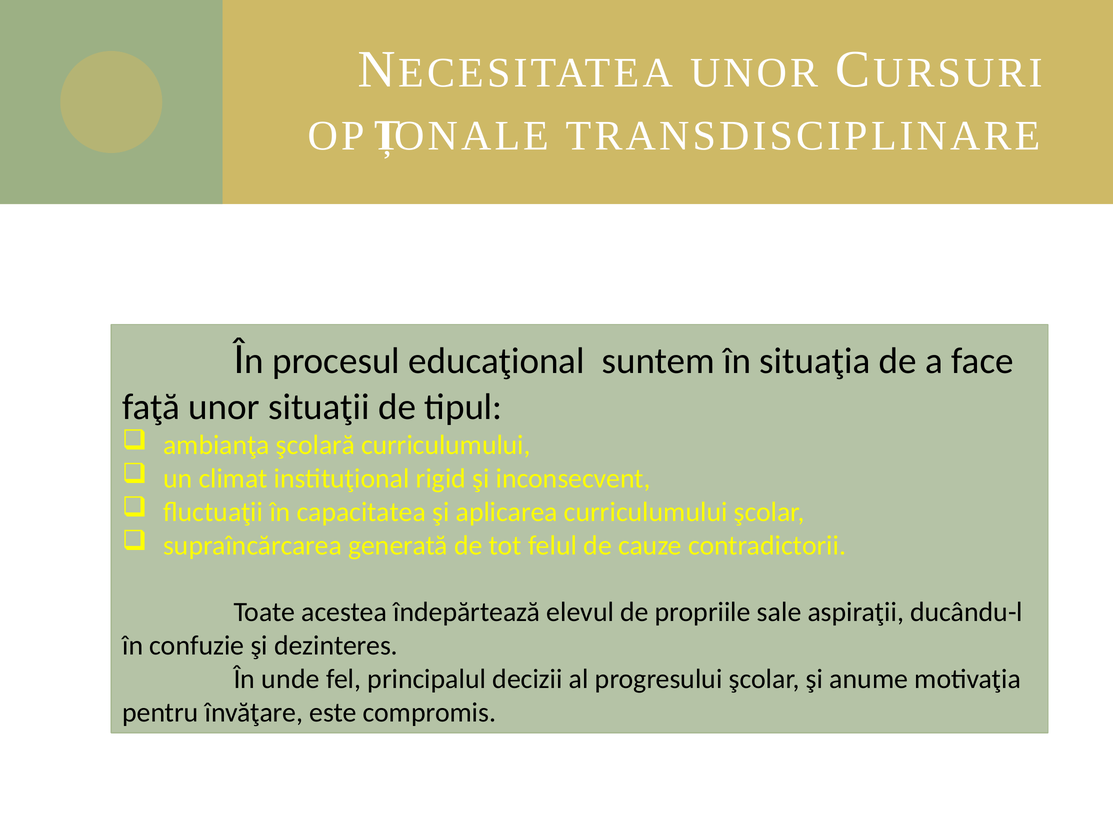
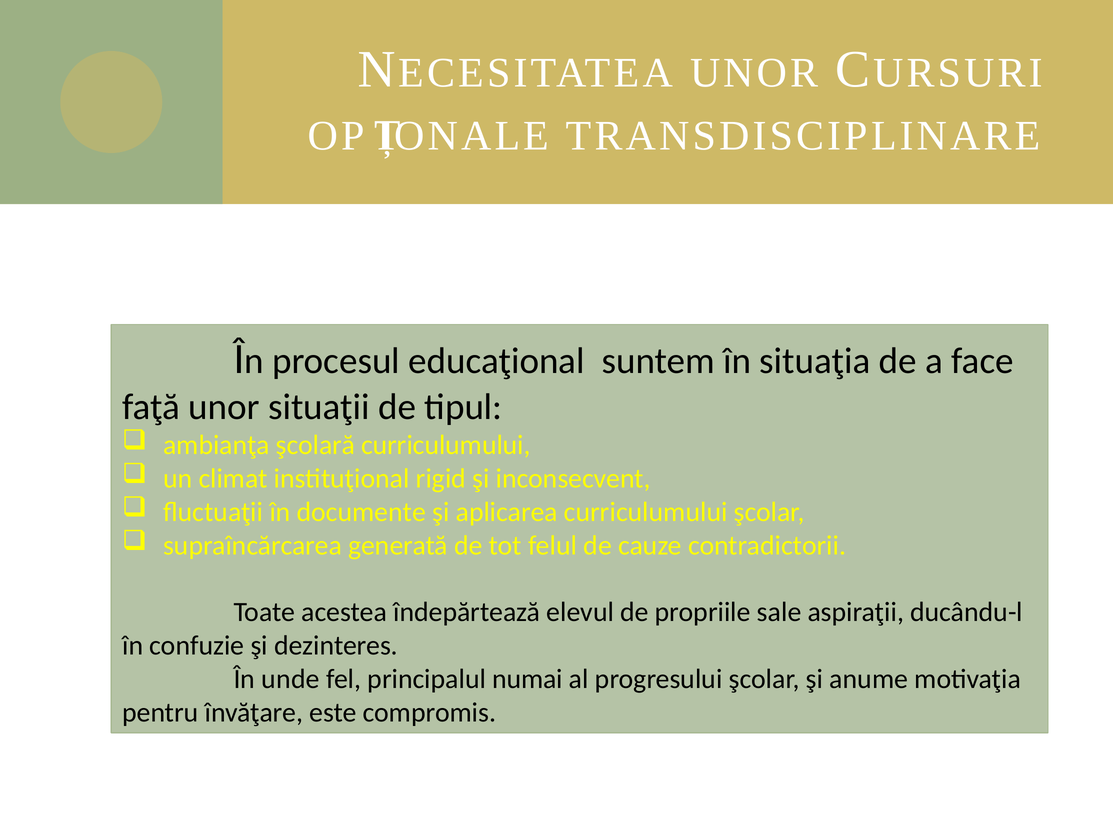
capacitatea: capacitatea -> documente (361, 512)
decizii: decizii -> numai (528, 679)
